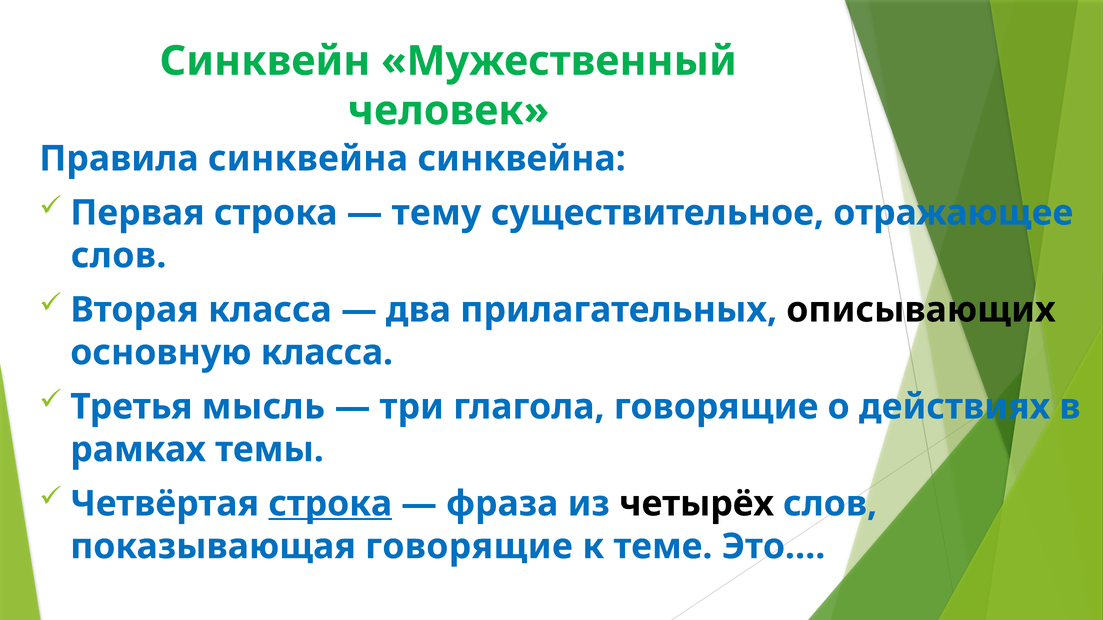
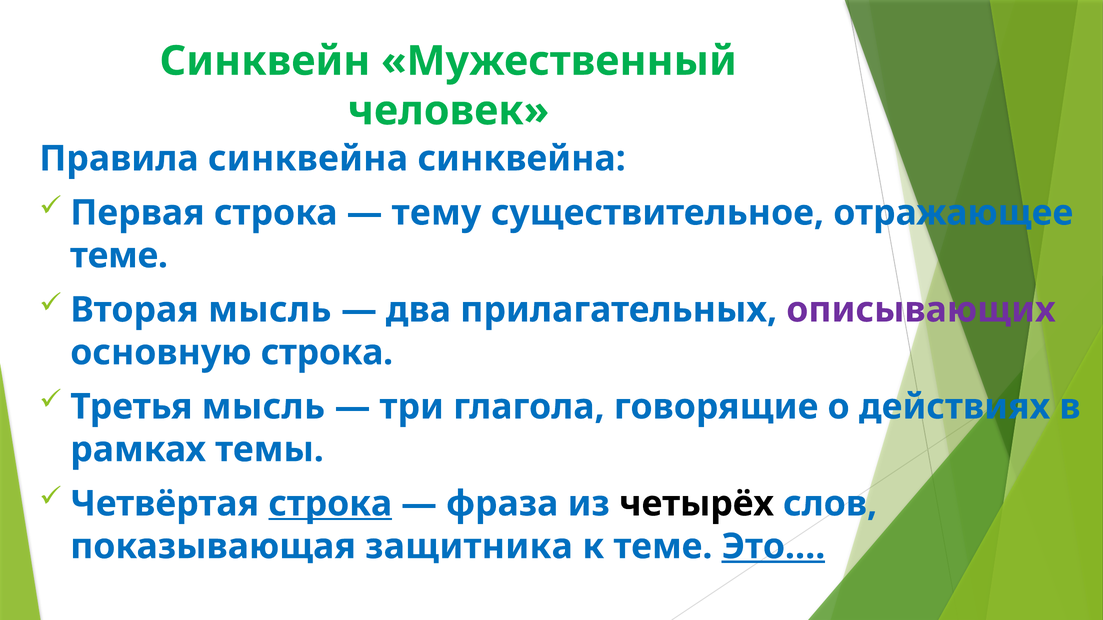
слов: слов -> теме (119, 256)
Вторая класса: класса -> мысль (270, 310)
описывающих colour: black -> purple (921, 310)
основную класса: класса -> строка (327, 353)
показывающая говорящие: говорящие -> защитника (469, 547)
Это… underline: none -> present (773, 547)
